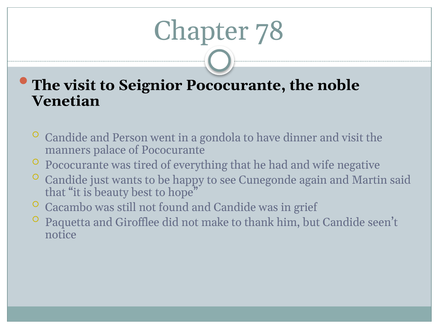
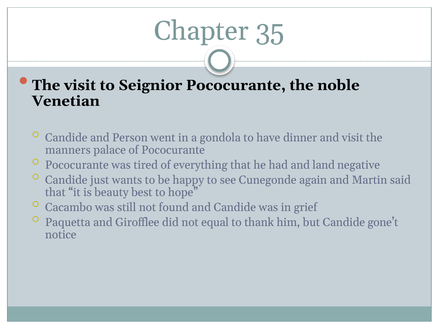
78: 78 -> 35 (270, 31)
wife: wife -> land (324, 165)
make: make -> equal (215, 222)
seen’t: seen’t -> gone’t (383, 222)
